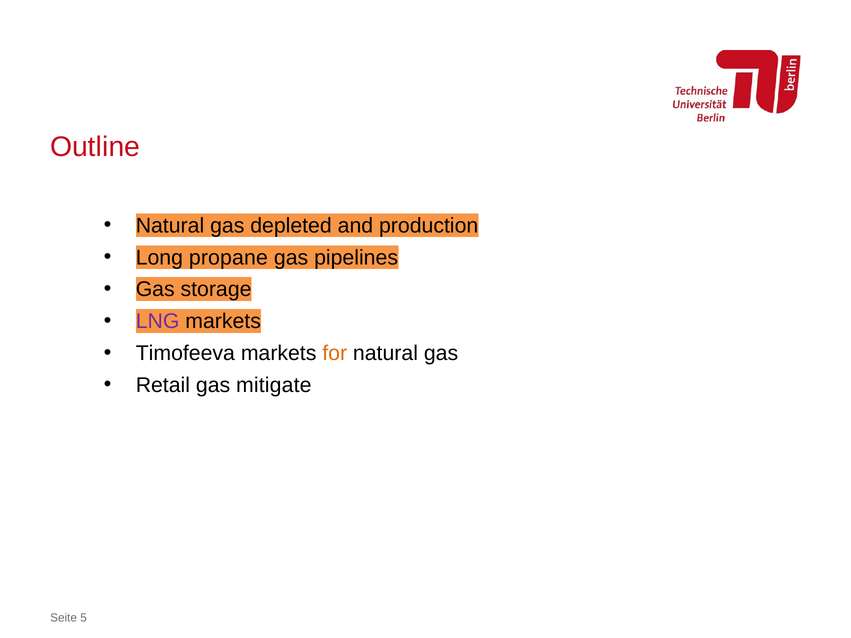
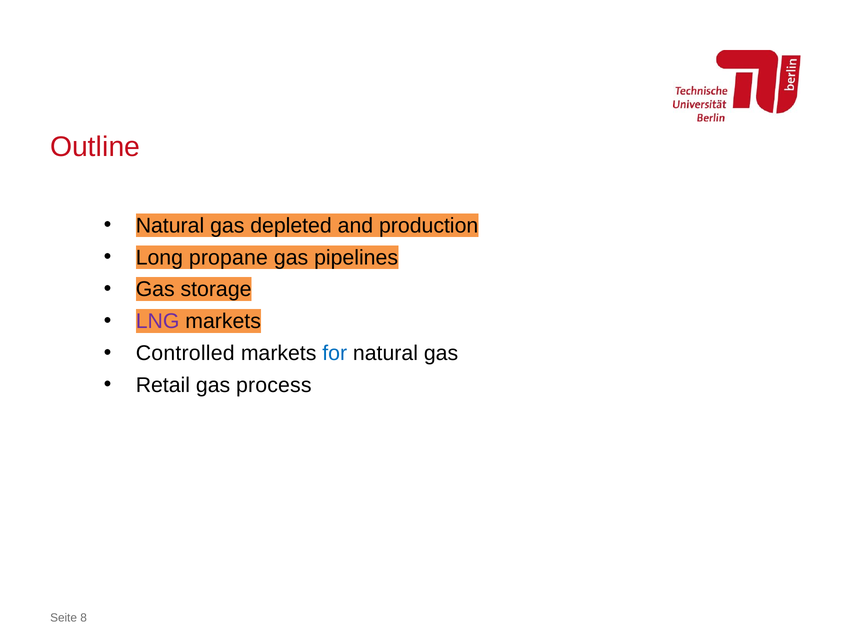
Timofeeva: Timofeeva -> Controlled (185, 353)
for colour: orange -> blue (335, 353)
mitigate: mitigate -> process (274, 385)
5: 5 -> 8 (84, 618)
